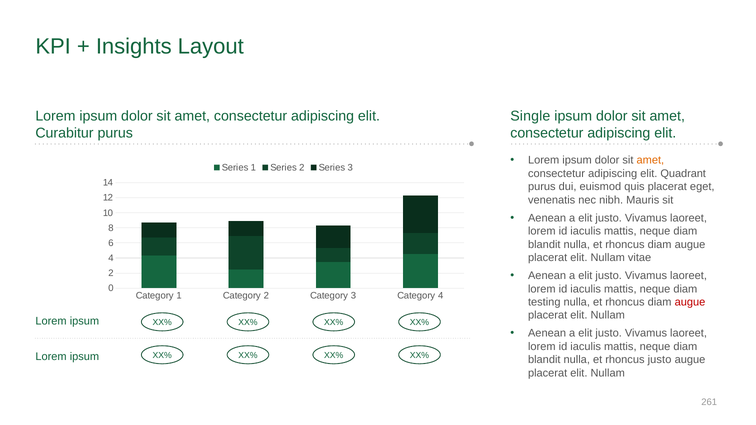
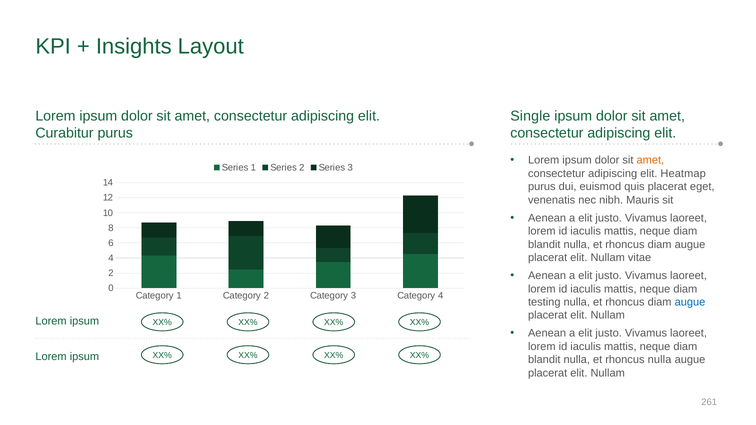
Quadrant: Quadrant -> Heatmap (683, 174)
augue colour: red -> blue (690, 302)
rhoncus justo: justo -> nulla (660, 360)
